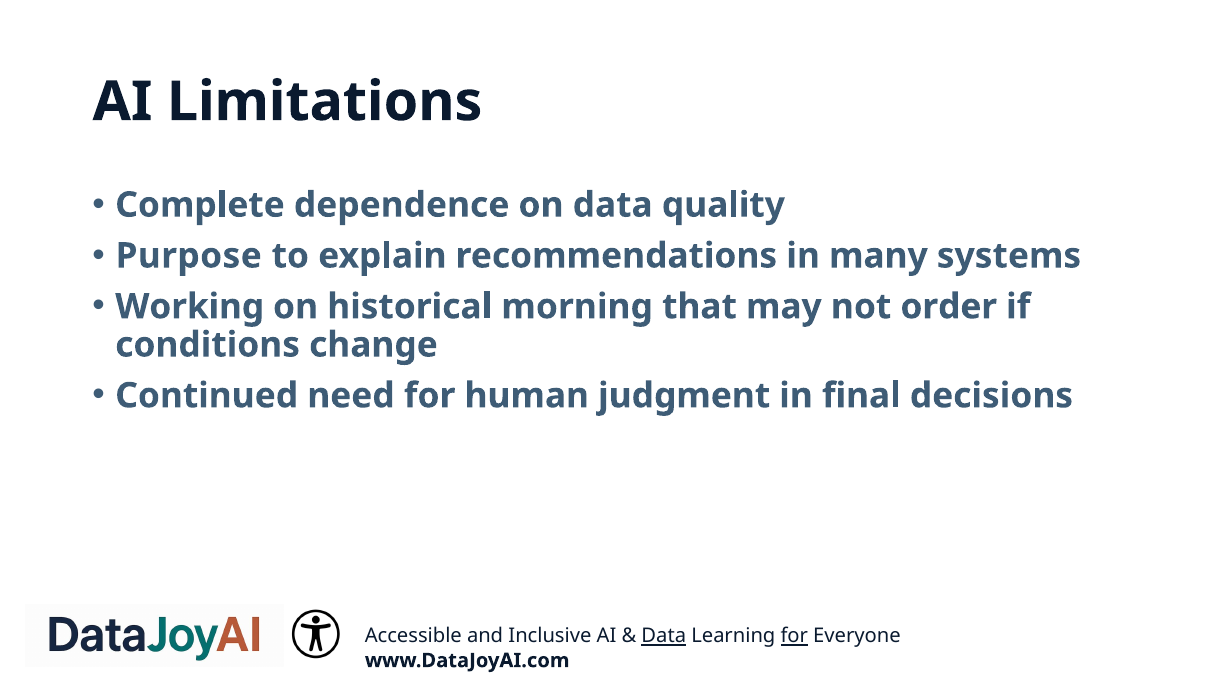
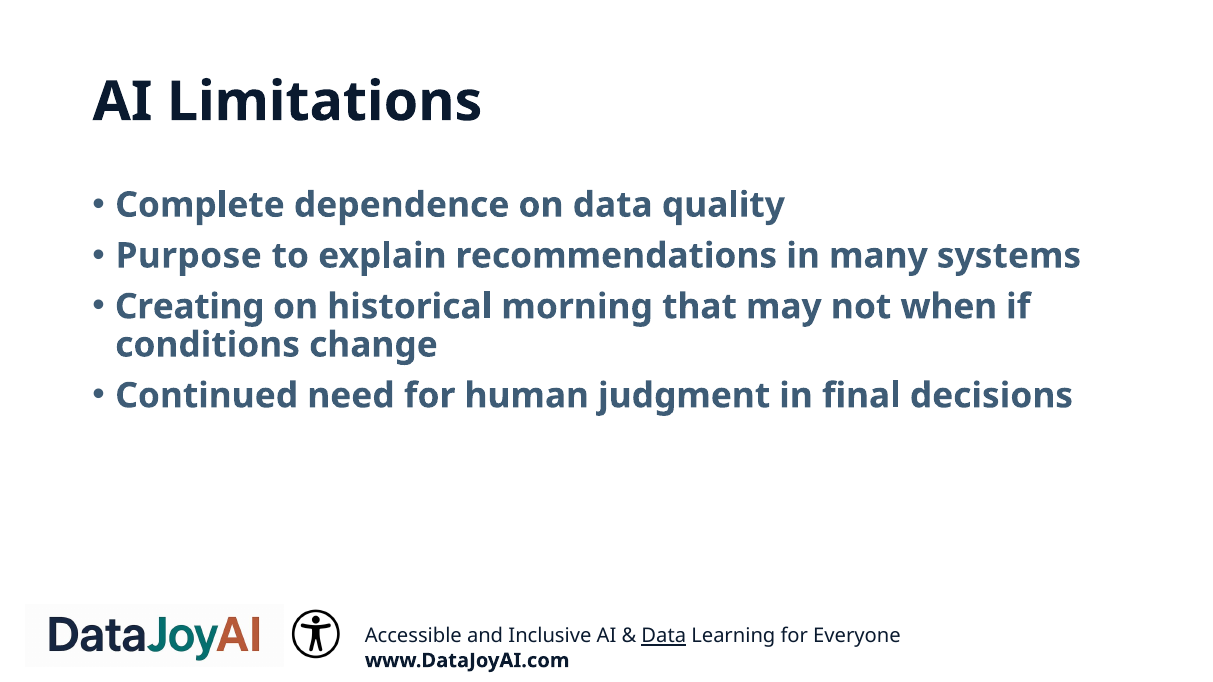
Working: Working -> Creating (190, 307)
order: order -> when (949, 307)
for underline: present -> none (794, 637)
